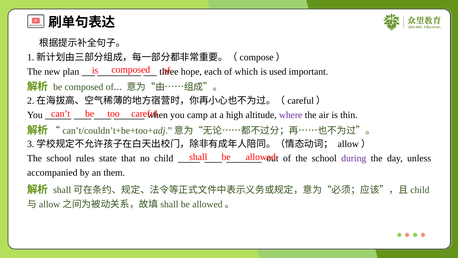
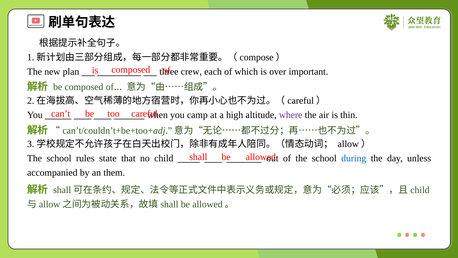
hope: hope -> crew (191, 72)
used: used -> over (278, 72)
during colour: purple -> blue (354, 158)
